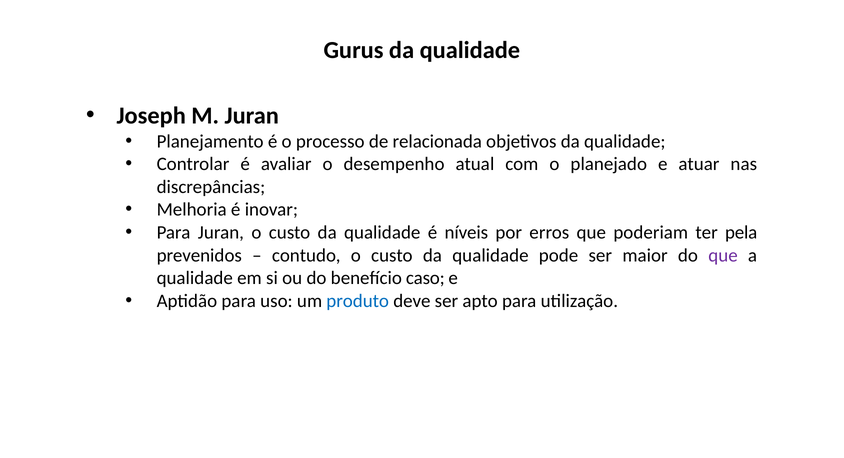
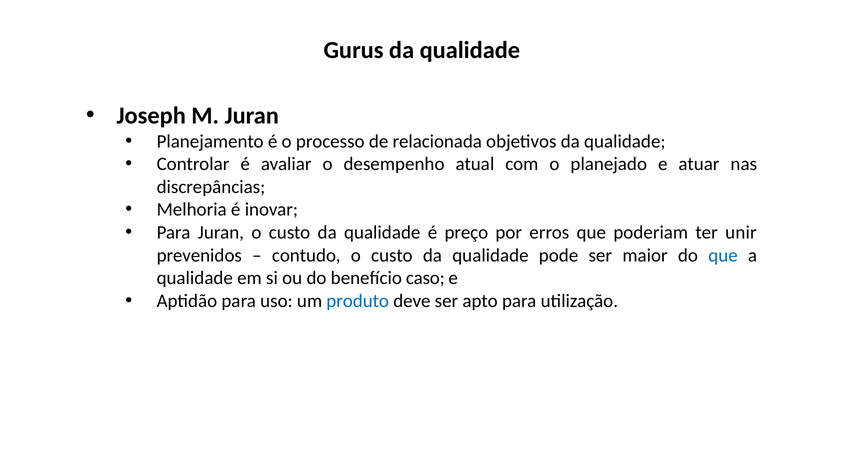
níveis: níveis -> preço (466, 232)
pela: pela -> unir (741, 232)
que colour: purple -> blue (723, 255)
